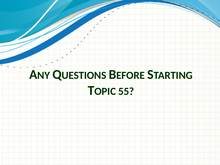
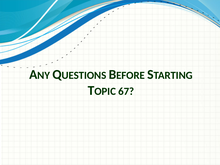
55: 55 -> 67 (126, 91)
